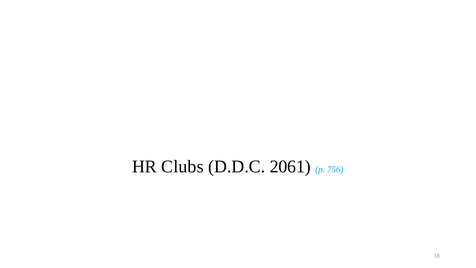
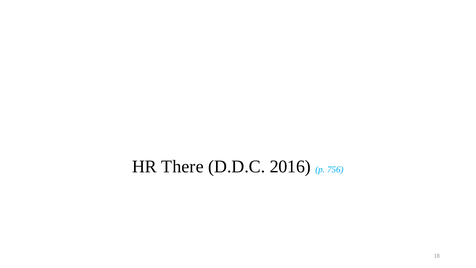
Clubs: Clubs -> There (182, 167)
2061: 2061 -> 2016 (290, 167)
